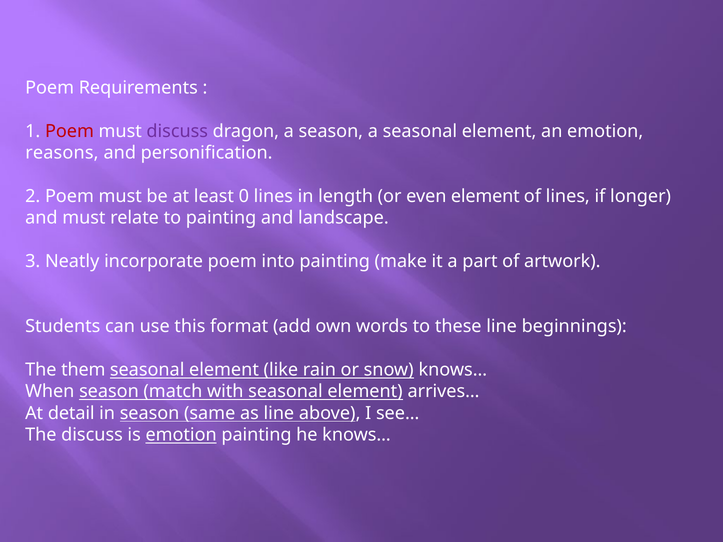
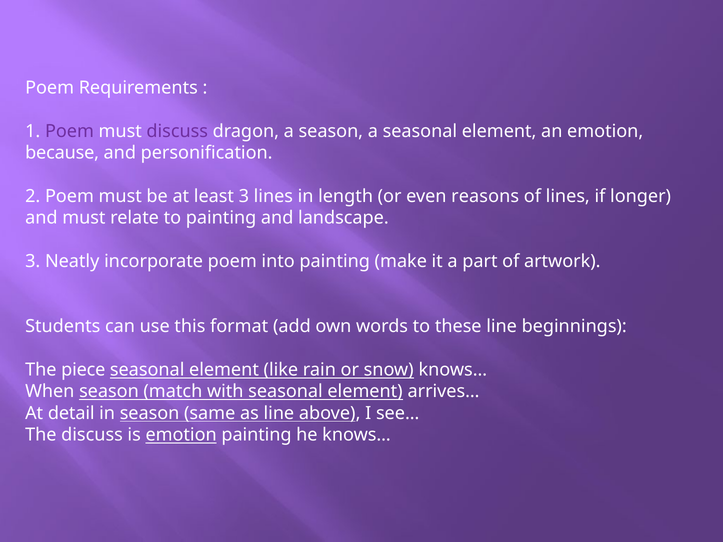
Poem colour: red -> purple (69, 131)
reasons: reasons -> because (62, 153)
least 0: 0 -> 3 (244, 196)
even element: element -> reasons (485, 196)
them: them -> piece (83, 370)
